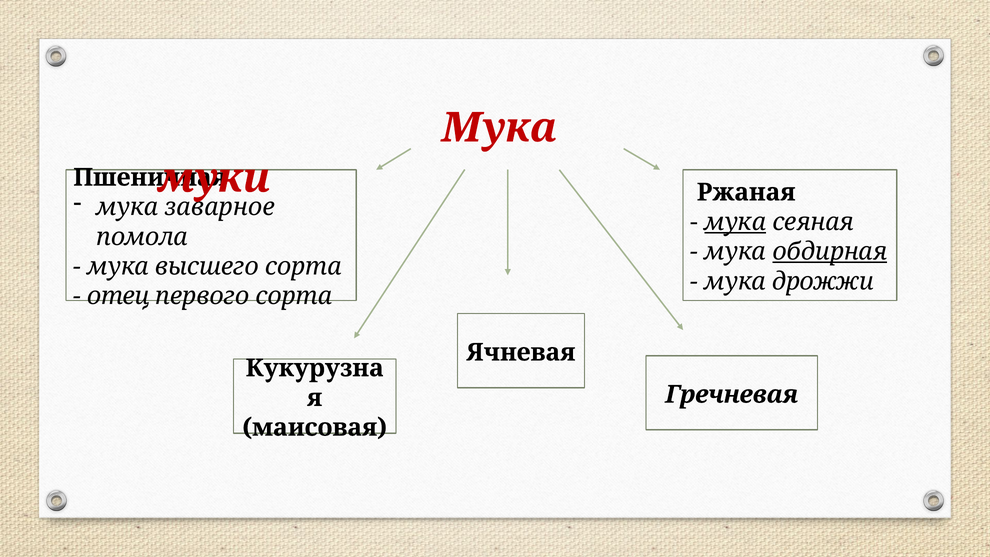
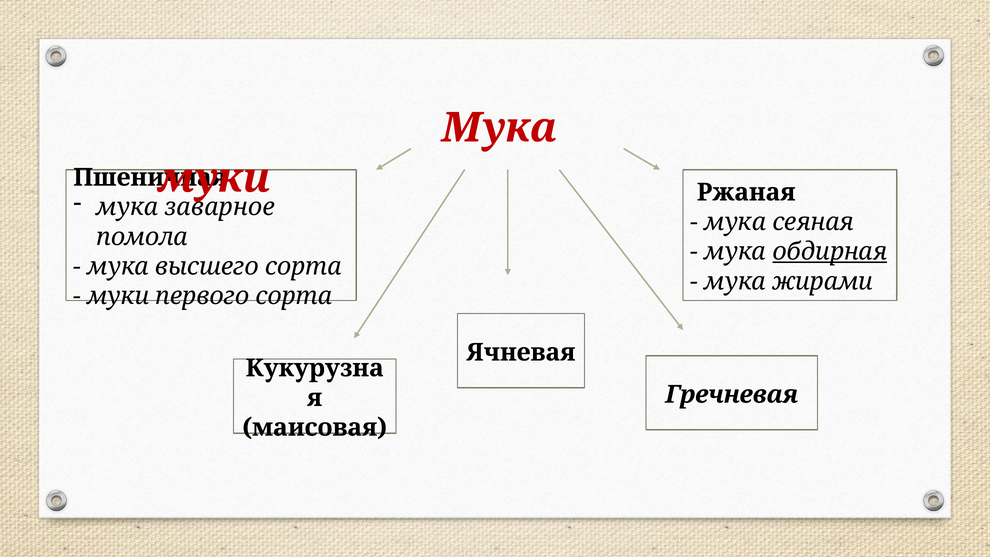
мука underline: present -> none (735, 222)
дрожжи: дрожжи -> жирами (823, 281)
отец: отец -> муки (118, 296)
